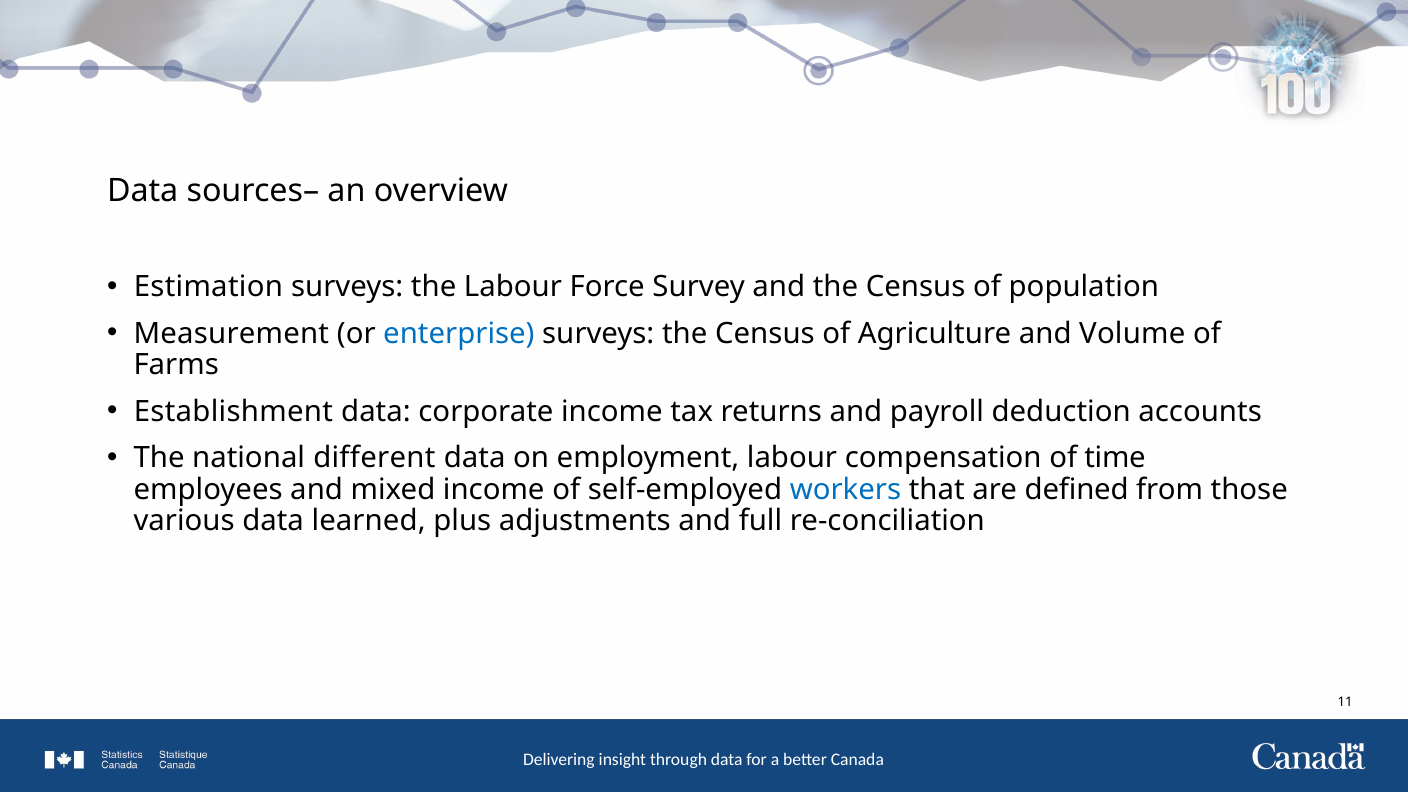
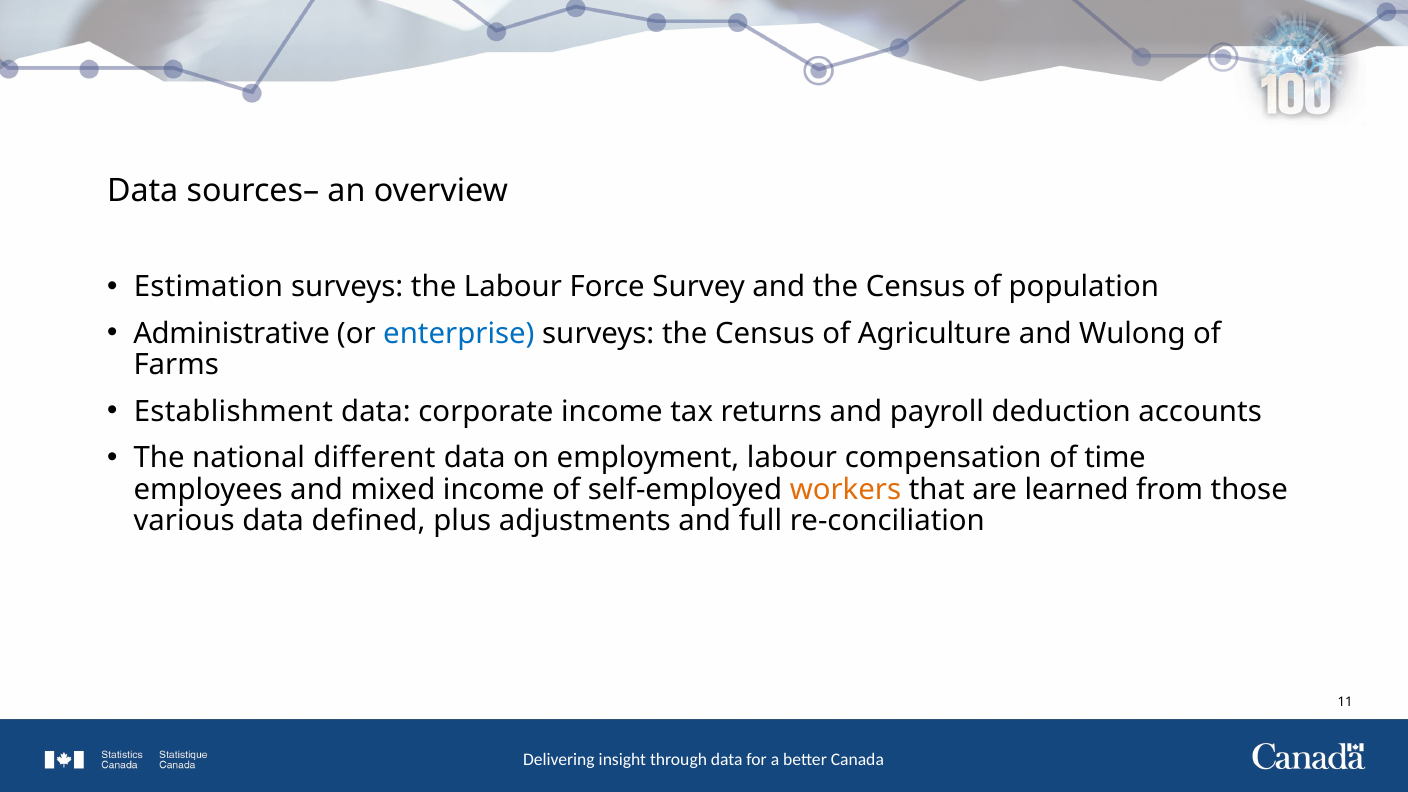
Measurement: Measurement -> Administrative (232, 333)
Volume: Volume -> Wulong (1132, 333)
workers colour: blue -> orange (845, 490)
defined: defined -> learned (1077, 490)
learned: learned -> defined (369, 521)
